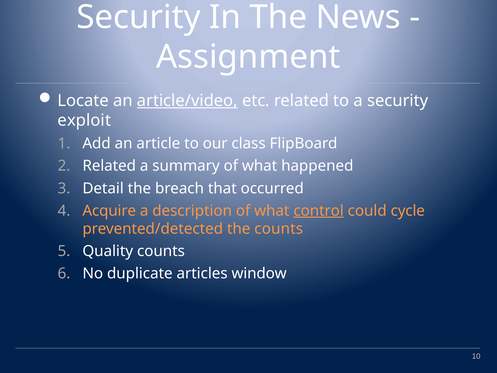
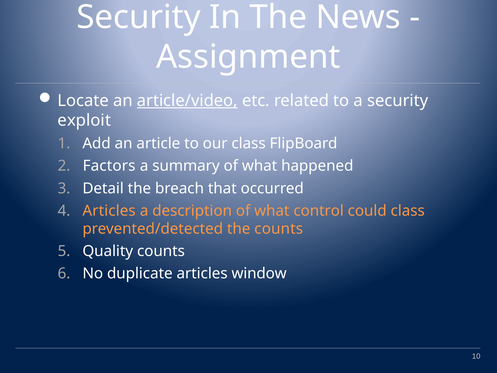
Related: Related -> Factors (109, 166)
Acquire: Acquire -> Articles (109, 211)
control underline: present -> none (319, 211)
could cycle: cycle -> class (408, 211)
